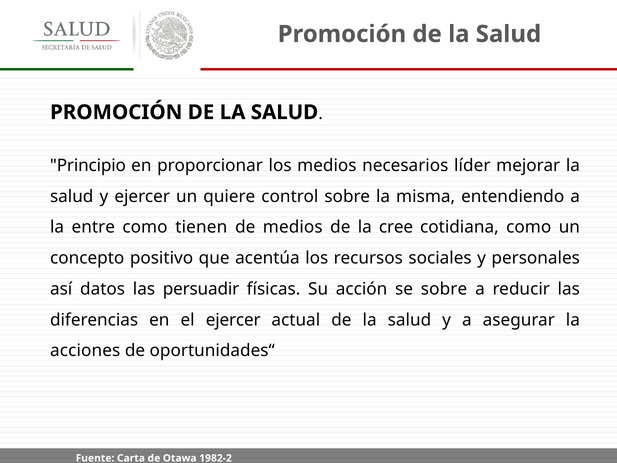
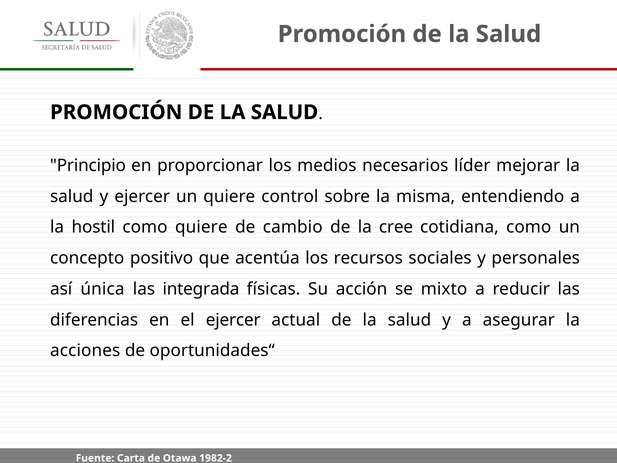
entre: entre -> hostil (93, 227)
como tienen: tienen -> quiere (201, 227)
de medios: medios -> cambio (293, 227)
datos: datos -> única (103, 289)
persuadir: persuadir -> integrada (201, 289)
se sobre: sobre -> mixto (444, 289)
